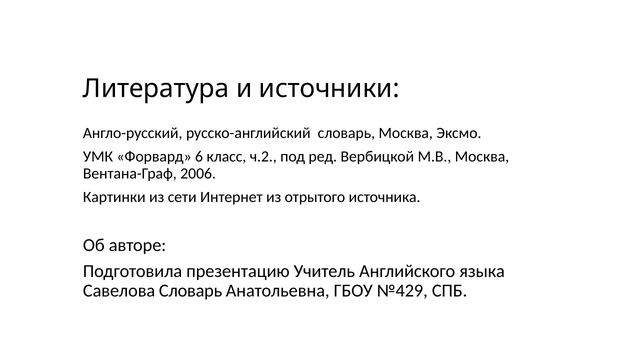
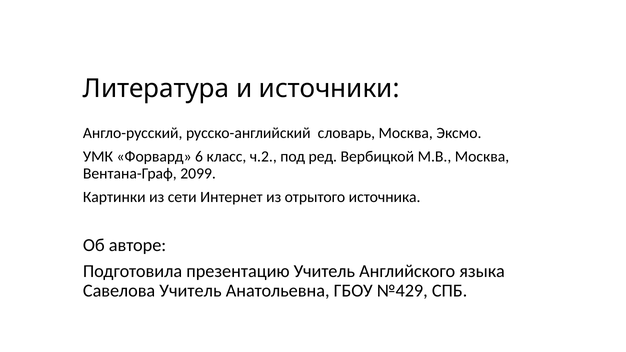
2006: 2006 -> 2099 (198, 174)
Савелова Словарь: Словарь -> Учитель (190, 291)
